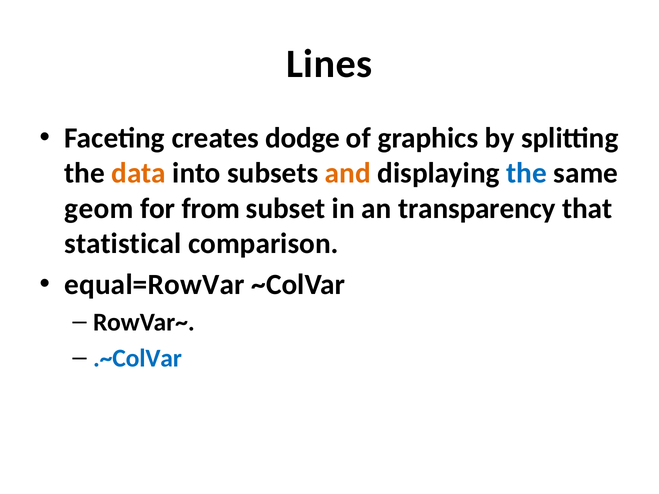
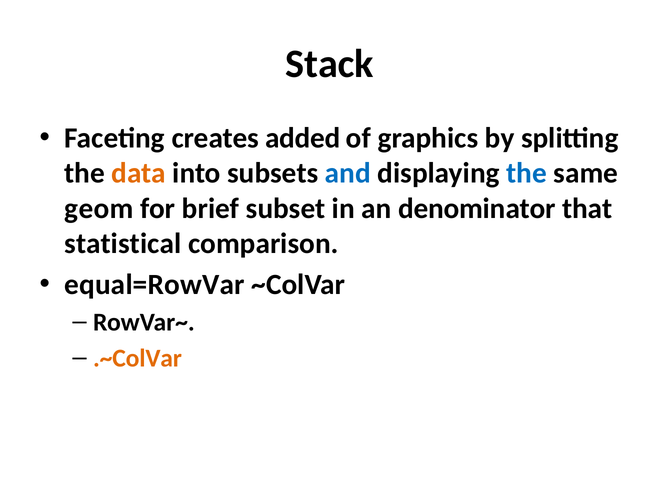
Lines: Lines -> Stack (330, 64)
dodge: dodge -> added (303, 138)
and colour: orange -> blue (348, 173)
from: from -> brief (211, 209)
transparency: transparency -> denominator (477, 209)
.~ColVar colour: blue -> orange (137, 358)
